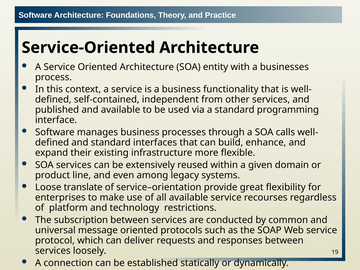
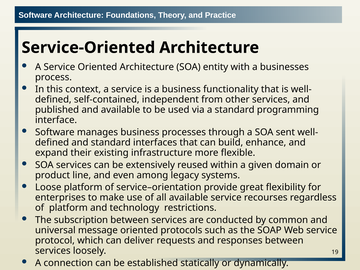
calls: calls -> sent (285, 132)
Loose translate: translate -> platform (83, 187)
